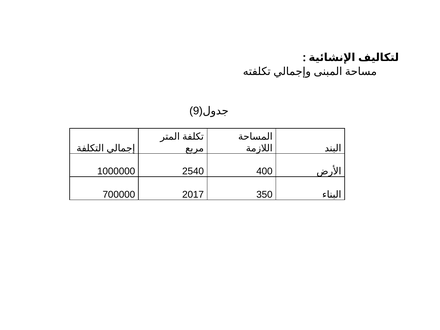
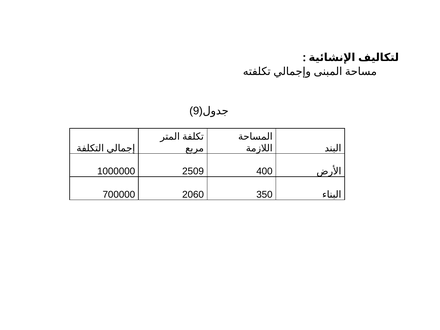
2540: 2540 -> 2509 (193, 171)
2017: 2017 -> 2060 (193, 195)
